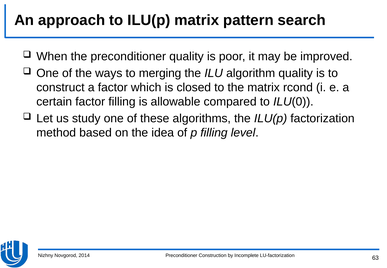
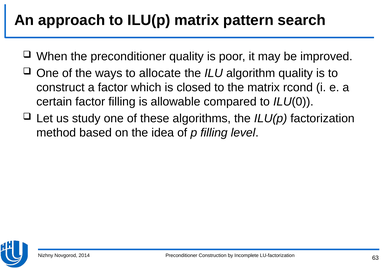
merging: merging -> allocate (160, 73)
